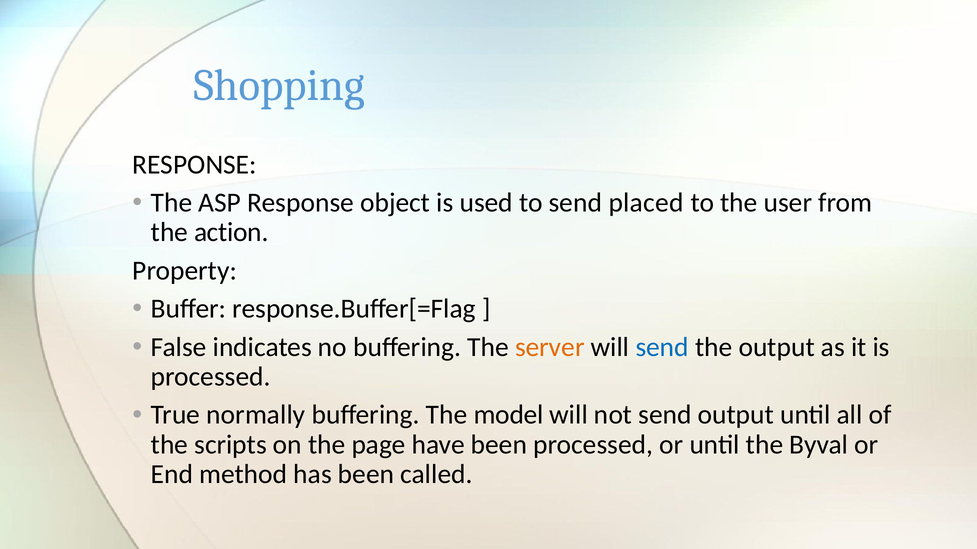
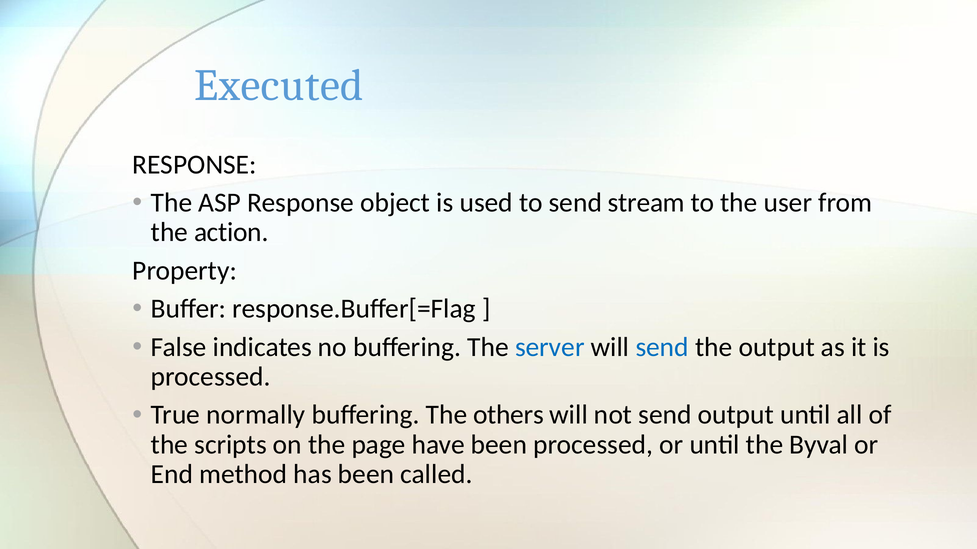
Shopping: Shopping -> Executed (279, 85)
placed: placed -> stream (646, 203)
server colour: orange -> blue (550, 347)
model: model -> others (509, 415)
